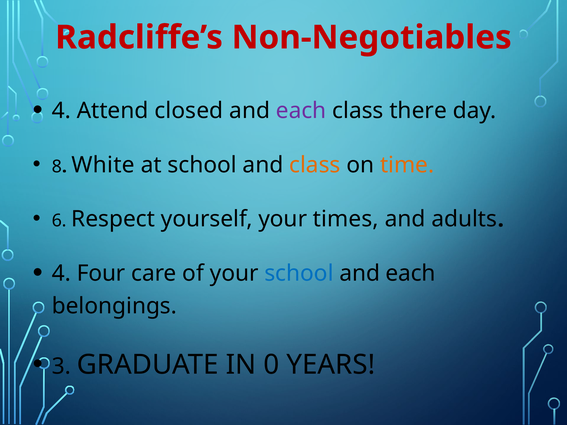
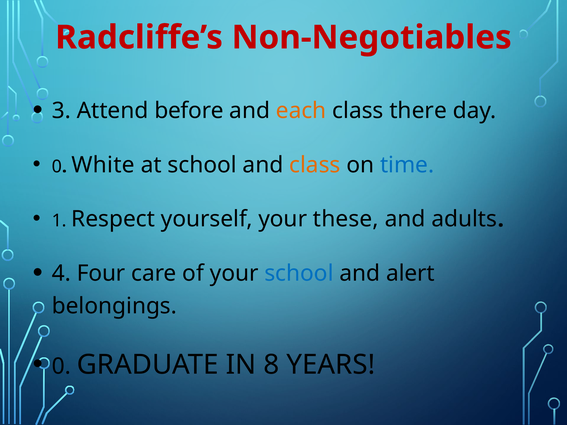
4: 4 -> 3 (61, 111)
closed: closed -> before (189, 111)
each colour: purple -> orange (301, 111)
8: 8 -> 0 (57, 167)
time colour: orange -> blue (407, 165)
6: 6 -> 1 (59, 221)
times: times -> these (346, 219)
each: each -> alert (410, 274)
3: 3 -> 0 (61, 367)
0: 0 -> 8 (271, 365)
